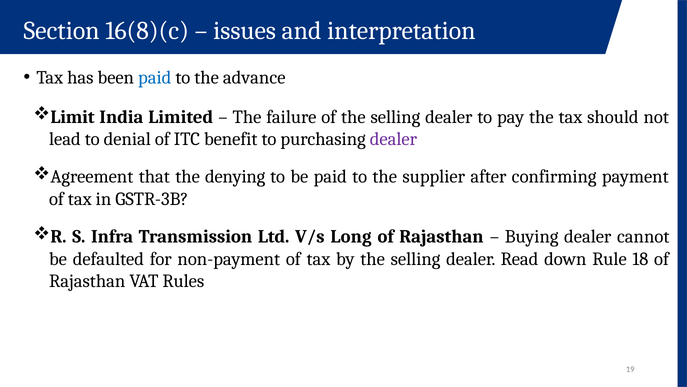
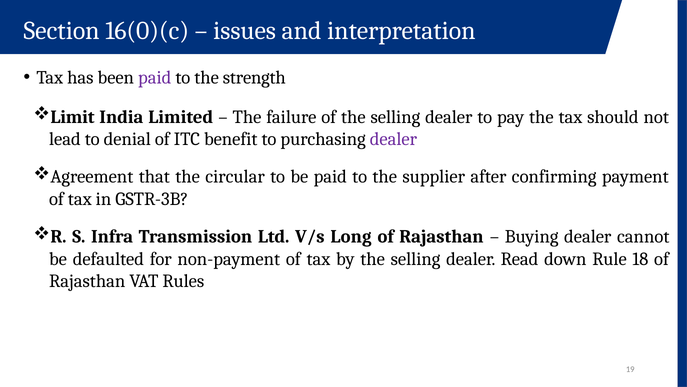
16(8)(c: 16(8)(c -> 16(0)(c (147, 31)
paid colour: blue -> purple (155, 77)
advance: advance -> strength (254, 77)
denying: denying -> circular (235, 176)
